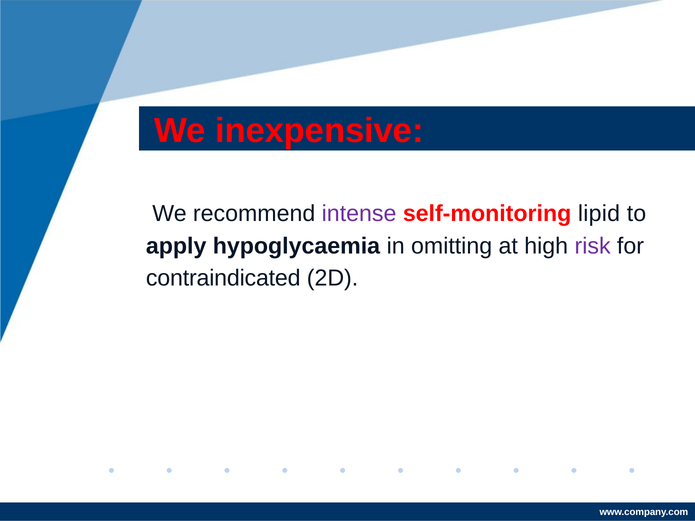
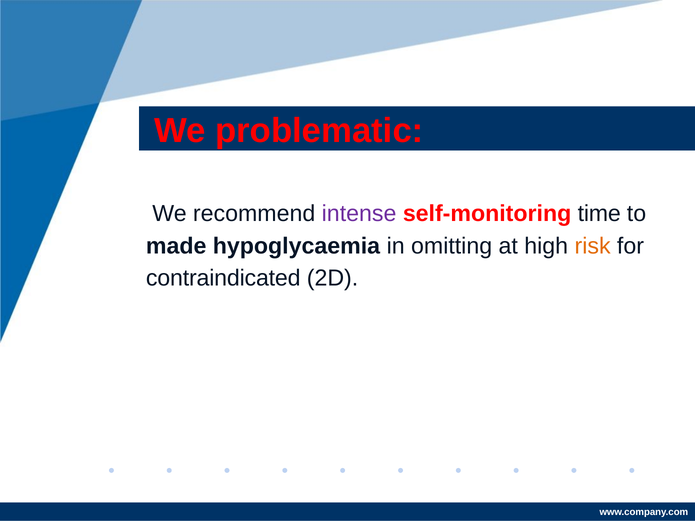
inexpensive: inexpensive -> problematic (319, 131)
lipid: lipid -> time (599, 214)
apply: apply -> made (176, 246)
risk colour: purple -> orange (593, 246)
